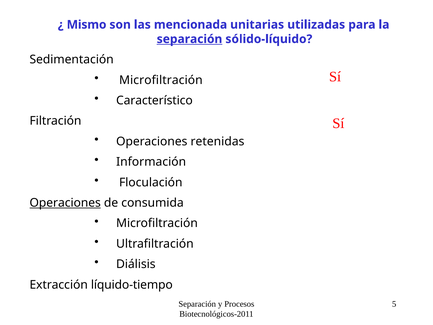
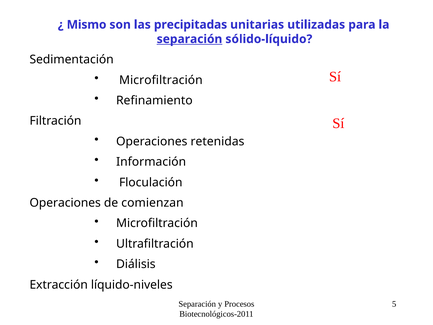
mencionada: mencionada -> precipitadas (191, 25)
Característico: Característico -> Refinamiento (154, 100)
Operaciones underline: present -> none (65, 203)
consumida: consumida -> comienzan (152, 203)
líquido-tiempo: líquido-tiempo -> líquido-niveles (132, 285)
